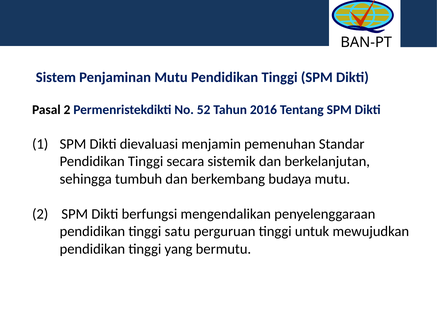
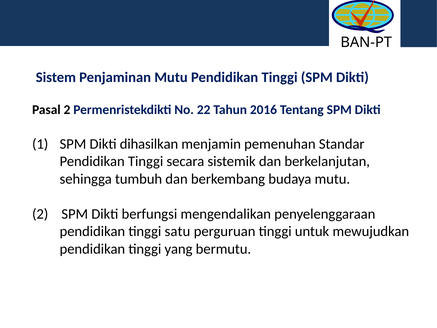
52: 52 -> 22 (204, 110)
dievaluasi: dievaluasi -> dihasilkan (149, 144)
